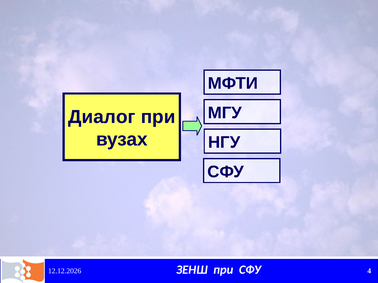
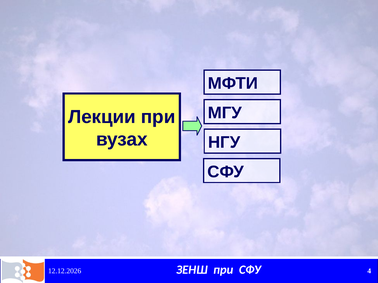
Диалог: Диалог -> Лекции (102, 117)
